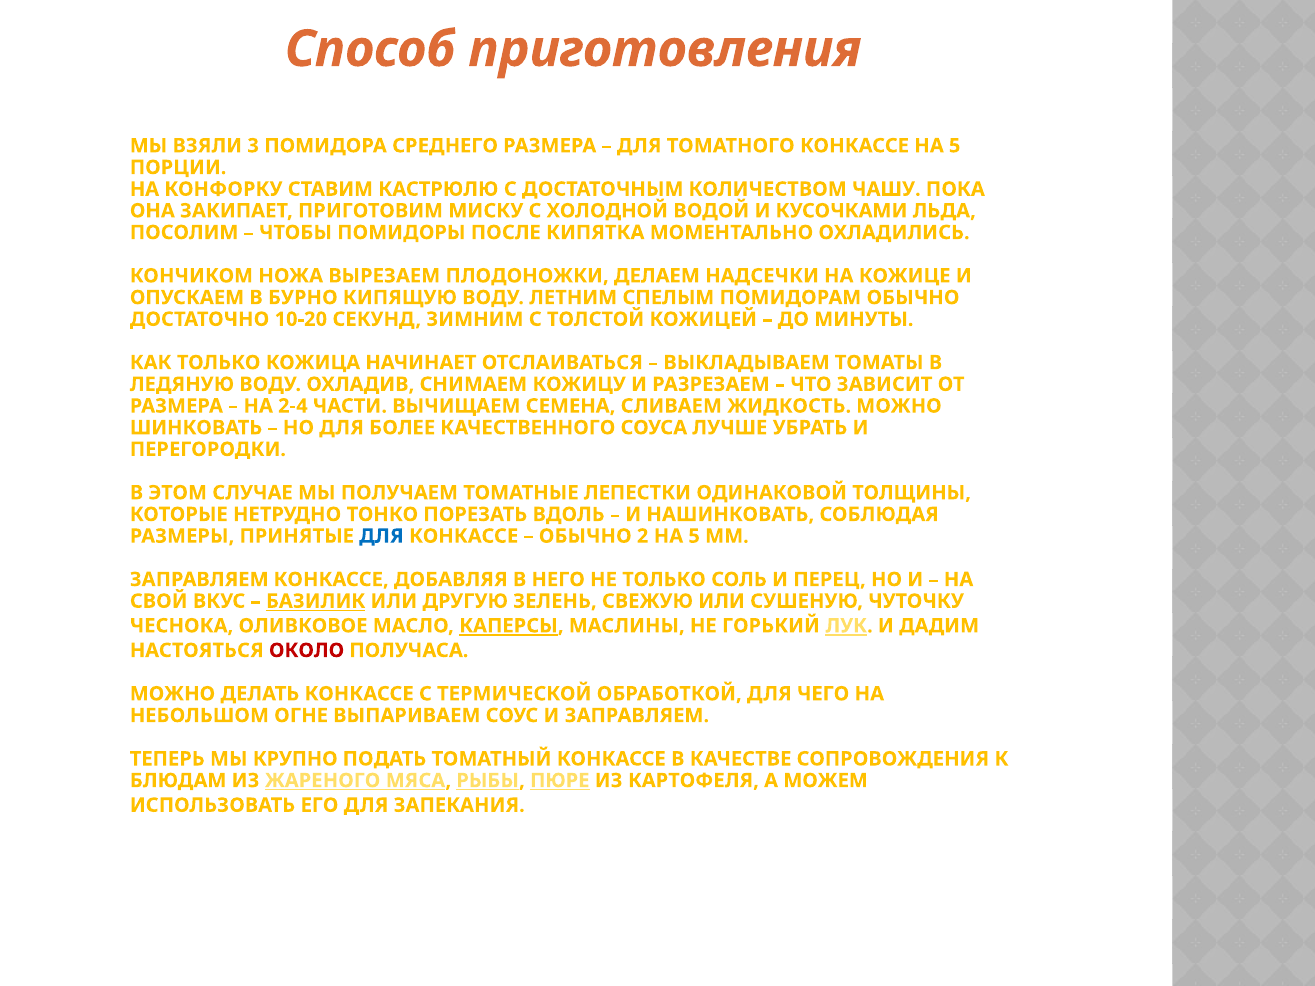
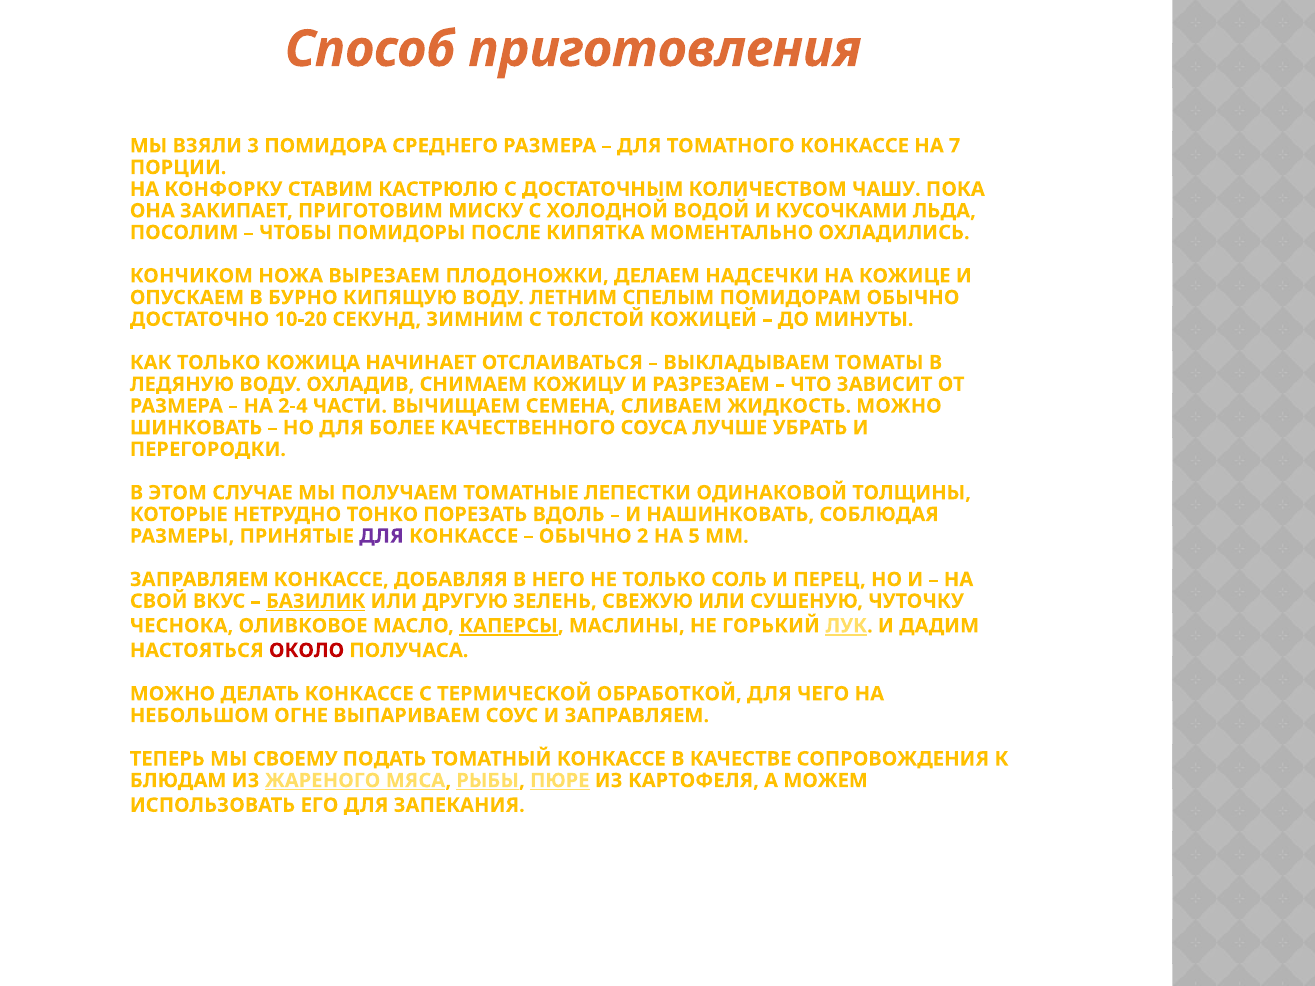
КОНКАССЕ НА 5: 5 -> 7 (955, 146)
ДЛЯ colour: blue -> purple (381, 536)
КРУПНО: КРУПНО -> СВОЕМУ (295, 759)
